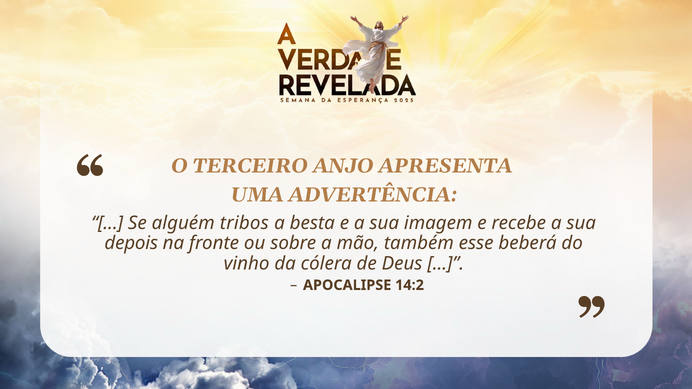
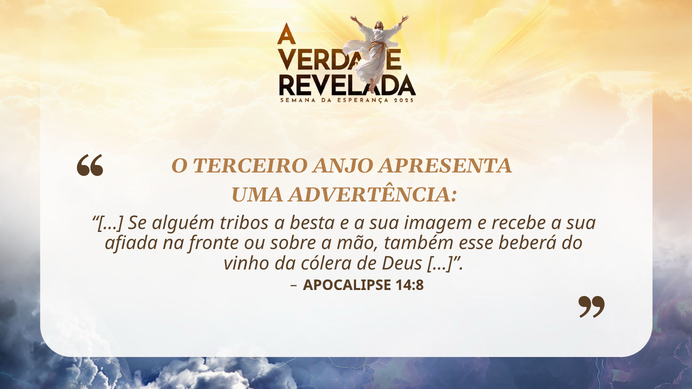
depois: depois -> afiada (131, 243)
14:2: 14:2 -> 14:8 (410, 285)
